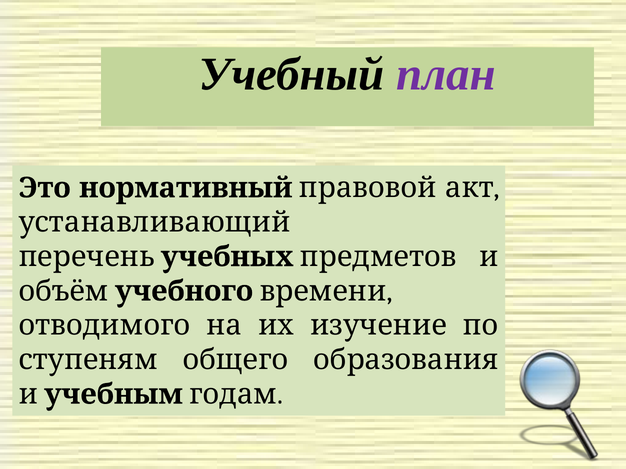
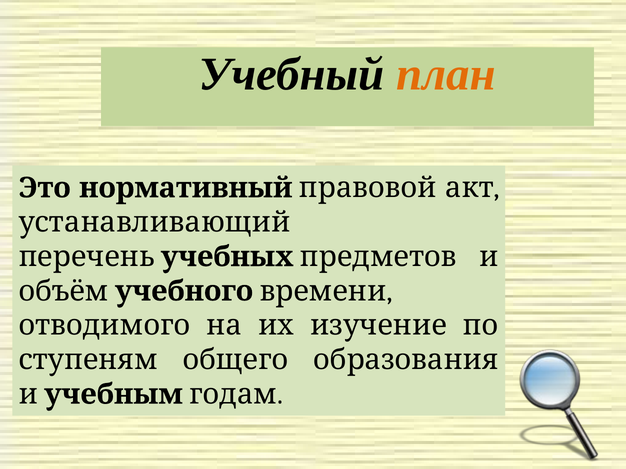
план colour: purple -> orange (446, 74)
